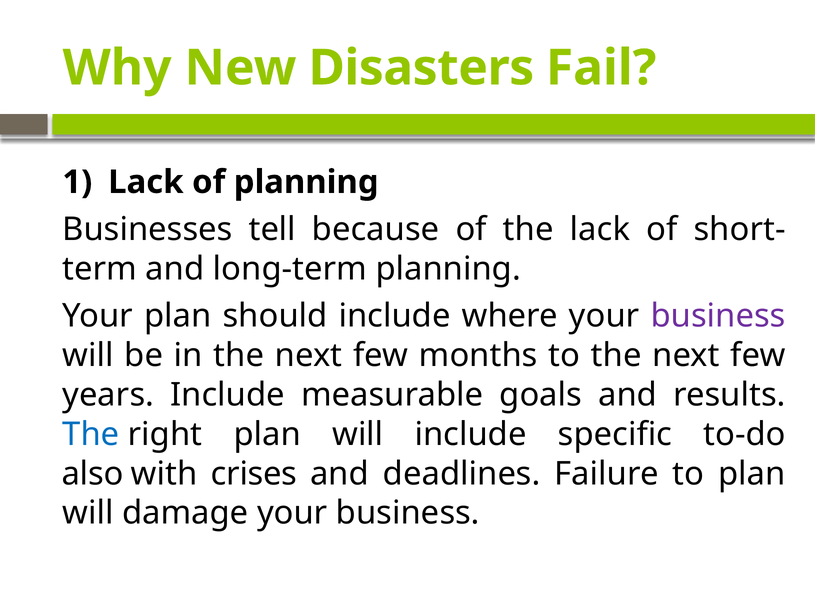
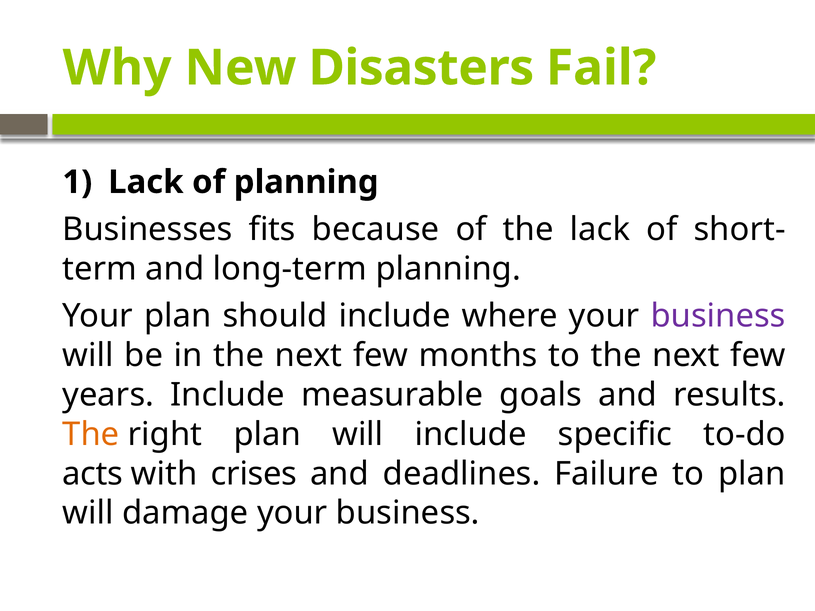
tell: tell -> fits (272, 230)
The colour: blue -> orange (91, 434)
also: also -> acts (93, 474)
